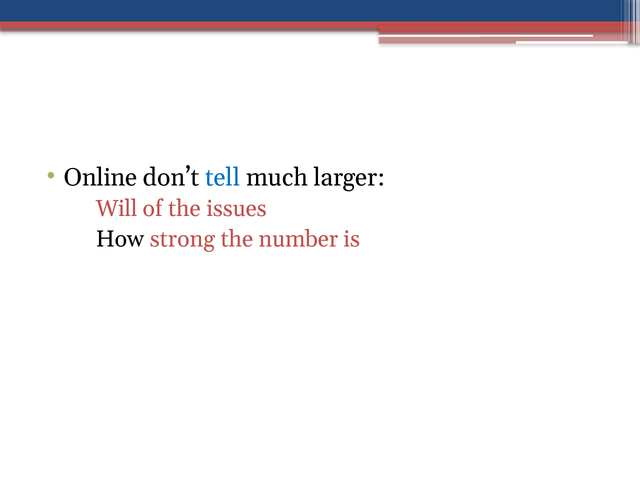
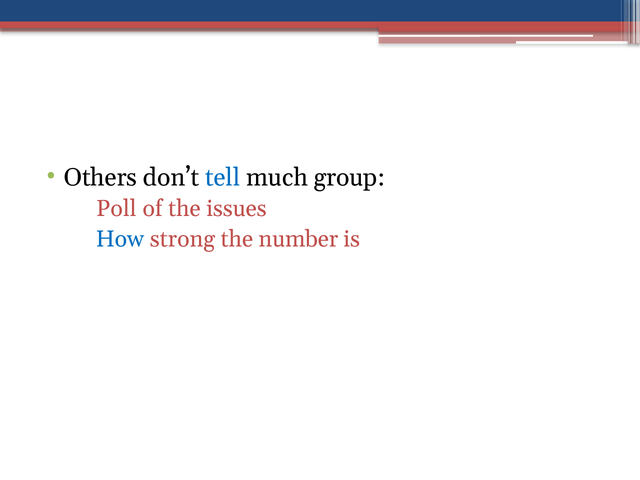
Online: Online -> Others (101, 177)
larger: larger -> group (349, 177)
Will: Will -> Poll (116, 209)
How colour: black -> blue (120, 239)
